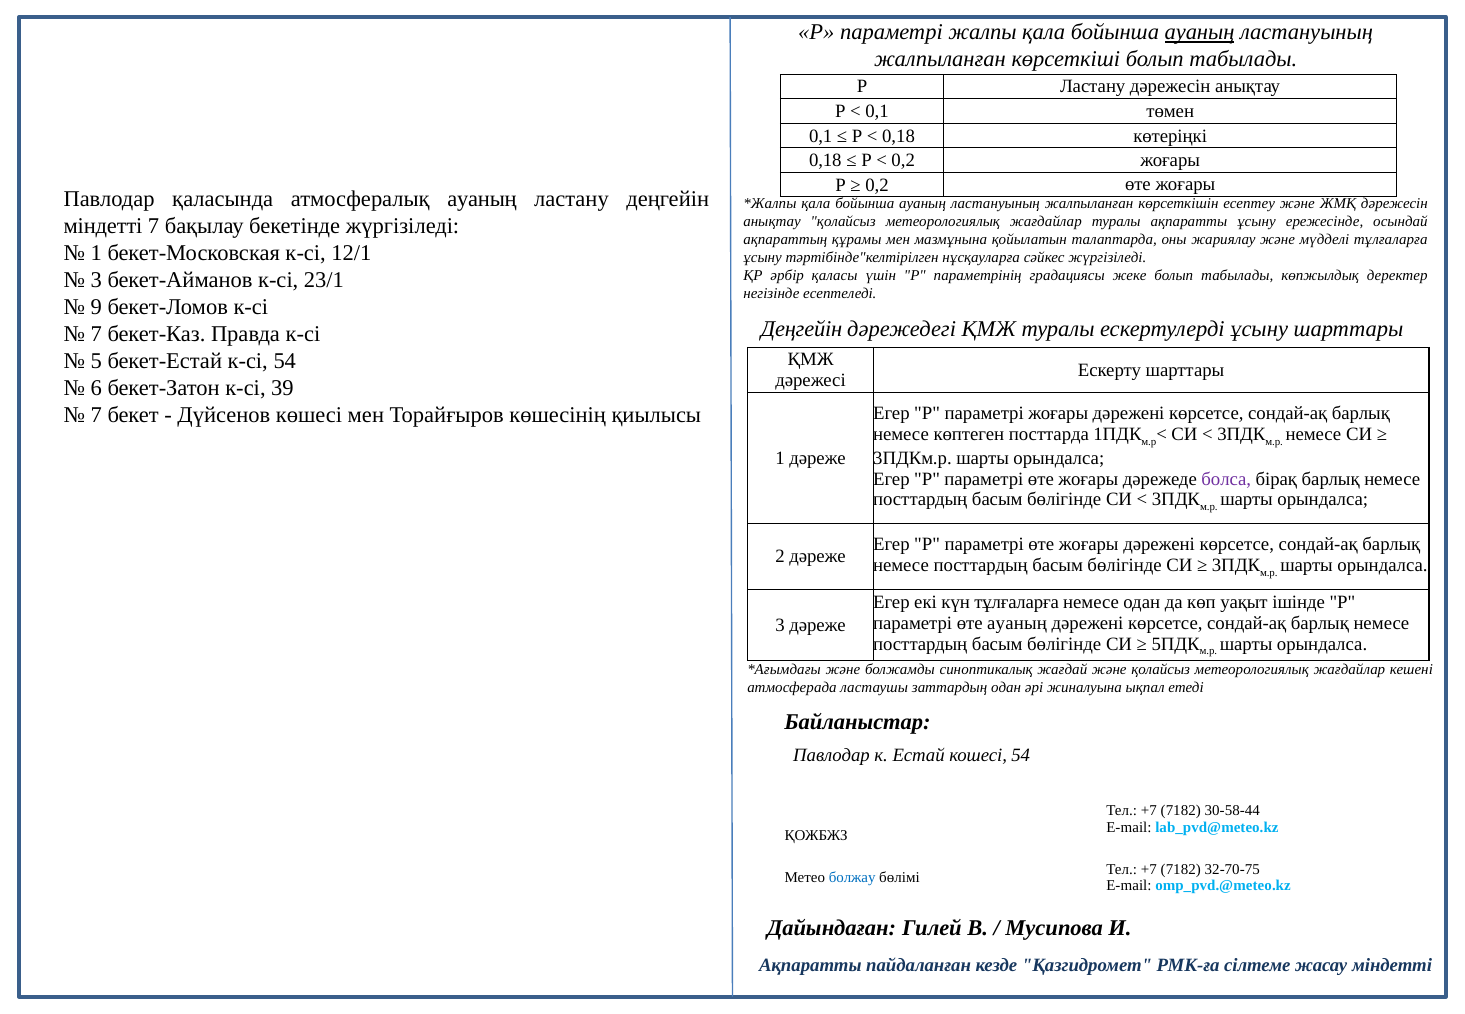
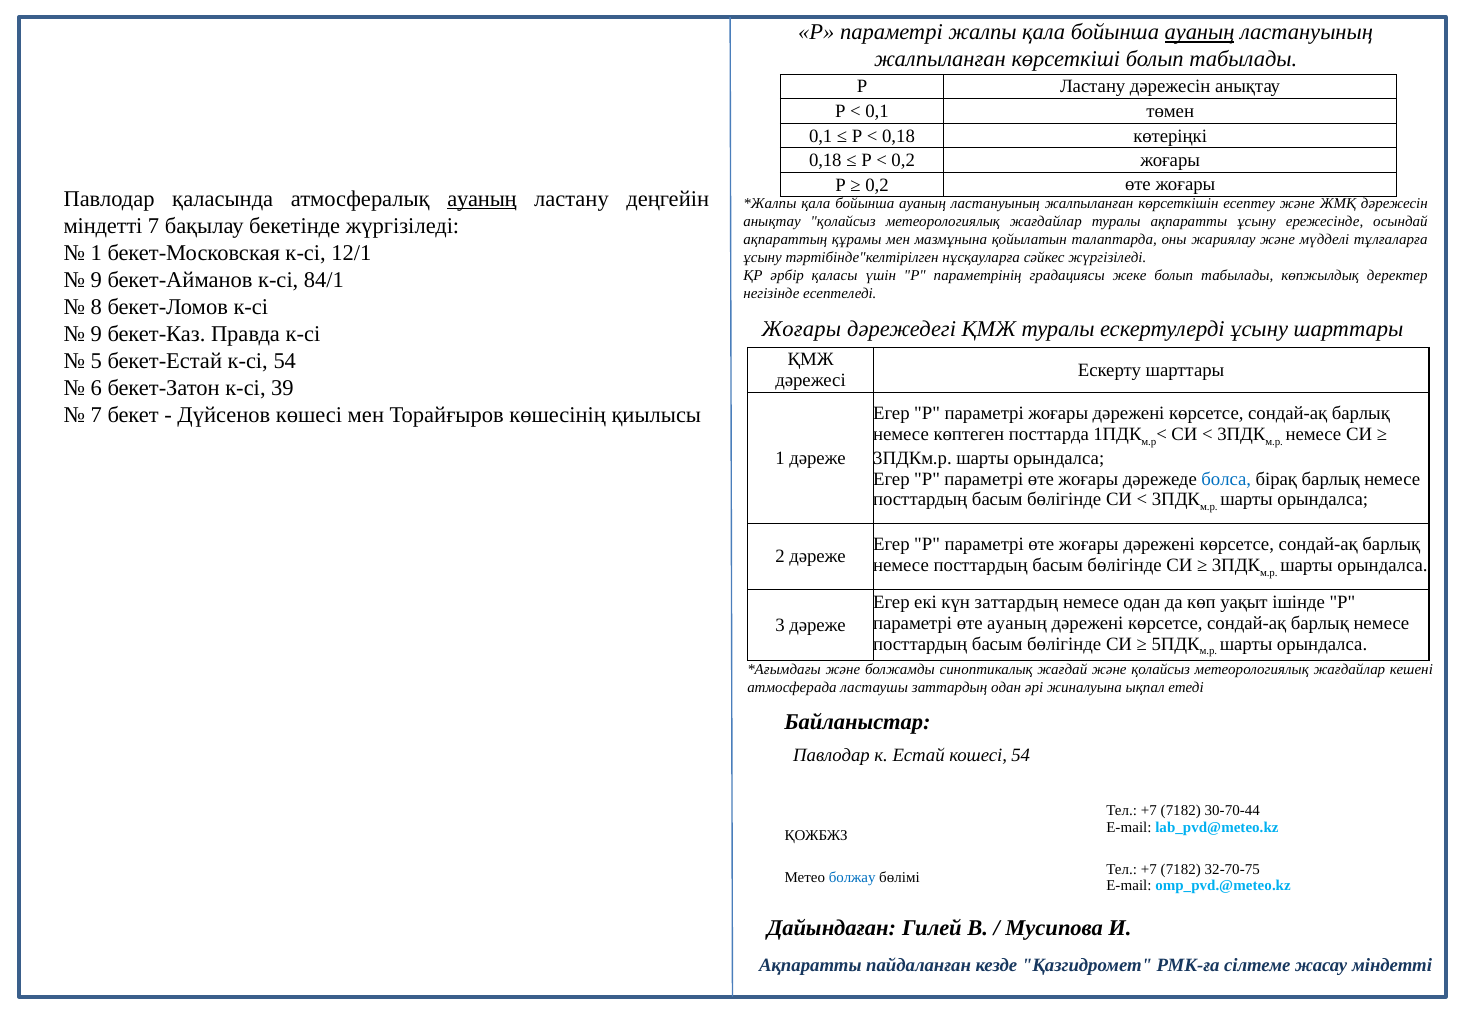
ауаның underline: none -> present (482, 199)
3: 3 -> 9 (96, 280)
23/1: 23/1 -> 84/1 (324, 280)
9: 9 -> 8 (96, 307)
Деңгейін: Деңгейін -> Жоғары (801, 329)
7: 7 -> 9 (96, 334)
болса colour: purple -> blue (1226, 479)
күн тұлғаларға: тұлғаларға -> заттардың (1016, 603)
30-58-44: 30-58-44 -> 30-70-44 (1232, 811)
